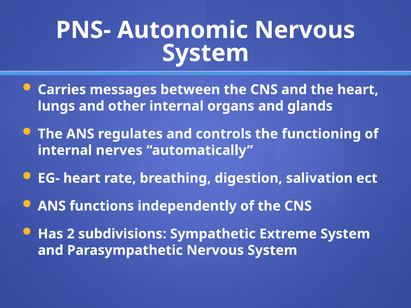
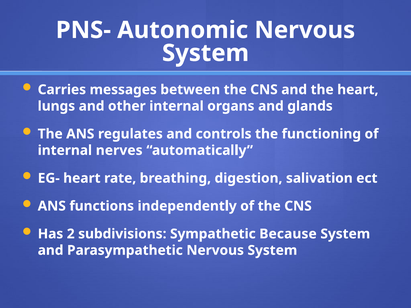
Extreme: Extreme -> Because (288, 234)
